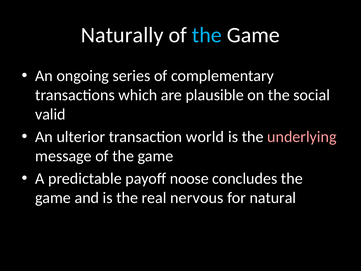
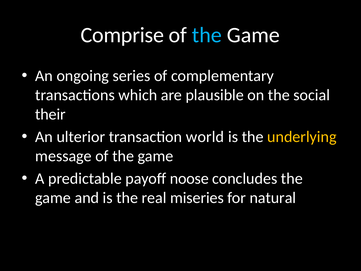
Naturally: Naturally -> Comprise (122, 35)
valid: valid -> their (50, 114)
underlying colour: pink -> yellow (302, 137)
nervous: nervous -> miseries (197, 198)
